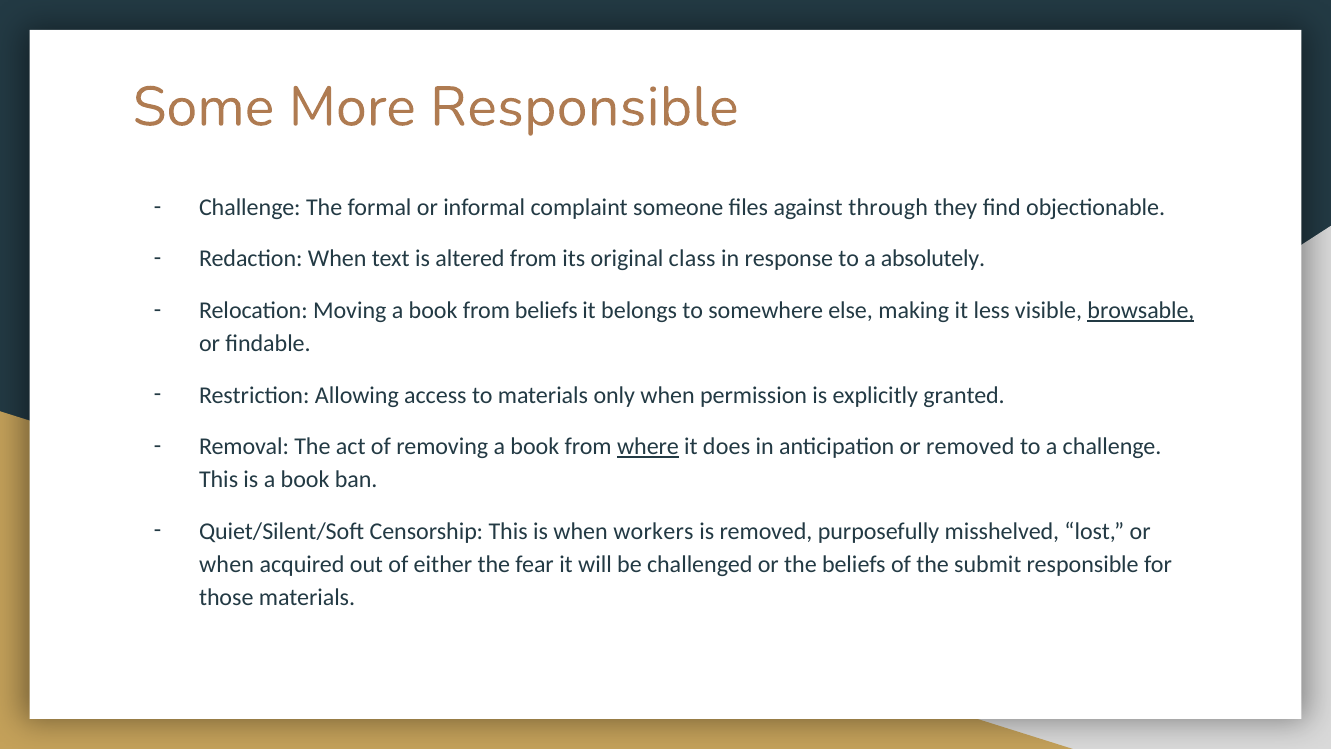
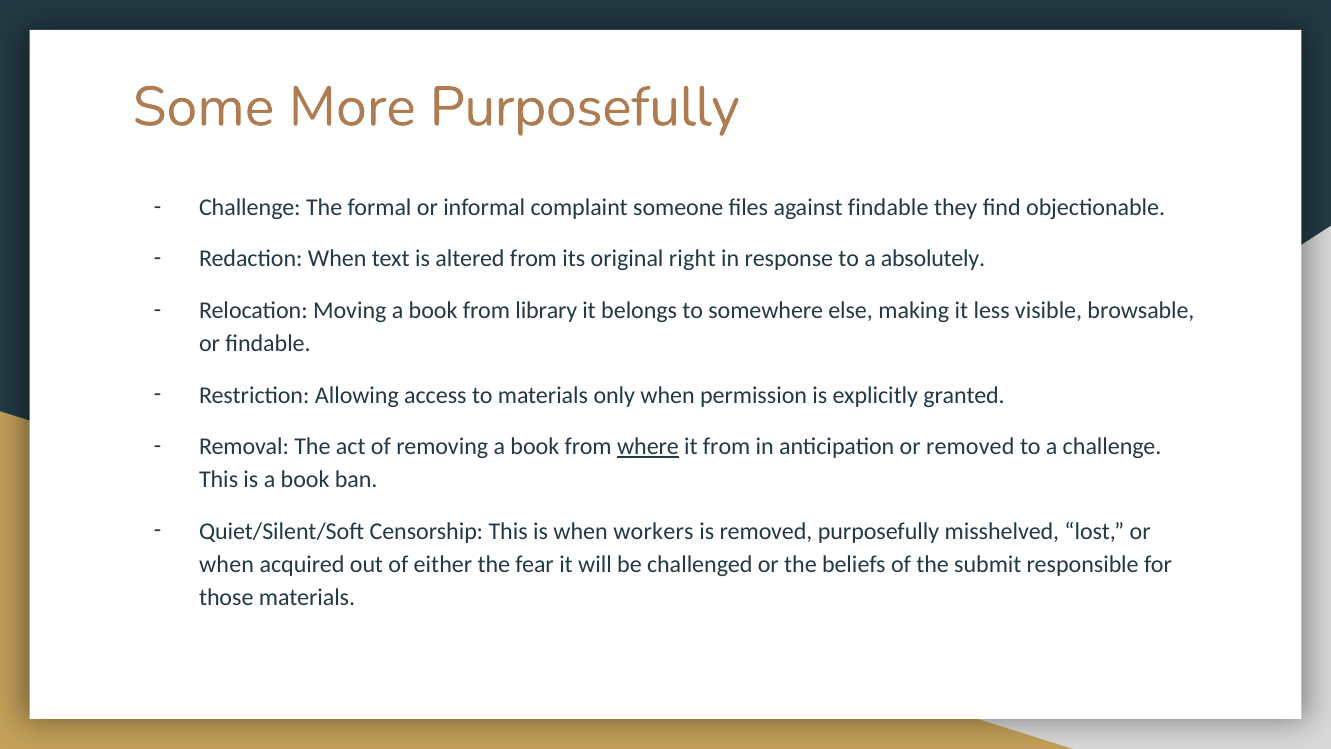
More Responsible: Responsible -> Purposefully (585, 107)
against through: through -> findable (888, 207)
class: class -> right (692, 259)
from beliefs: beliefs -> library (546, 310)
browsable underline: present -> none (1141, 310)
it does: does -> from (727, 446)
